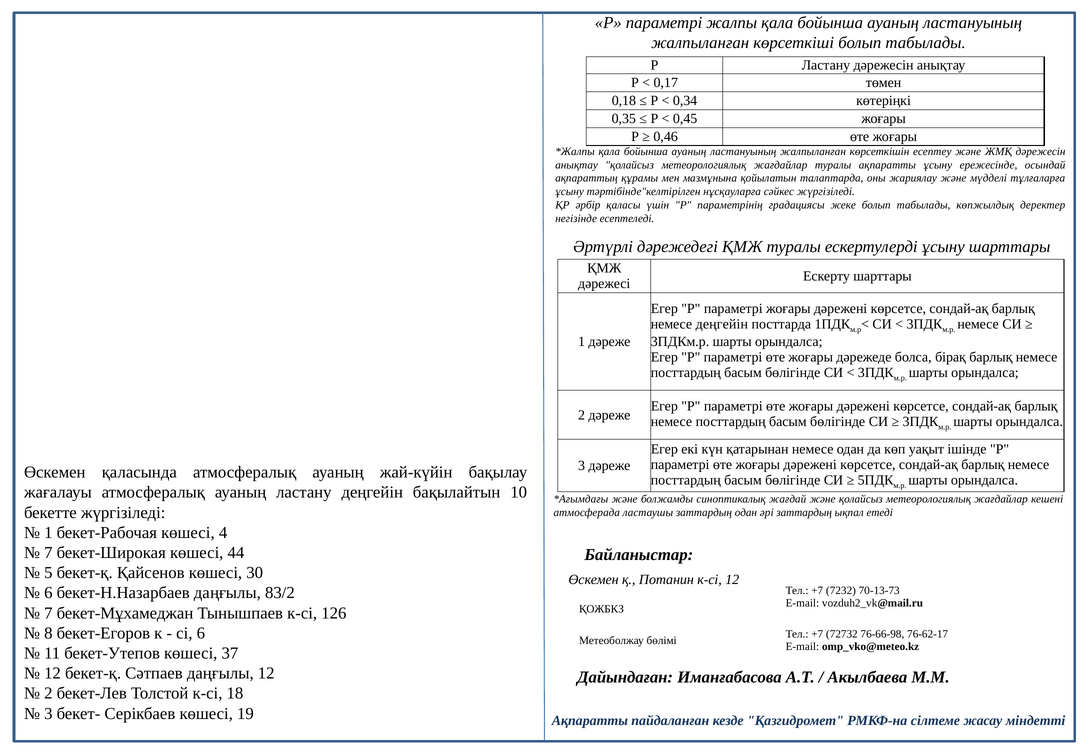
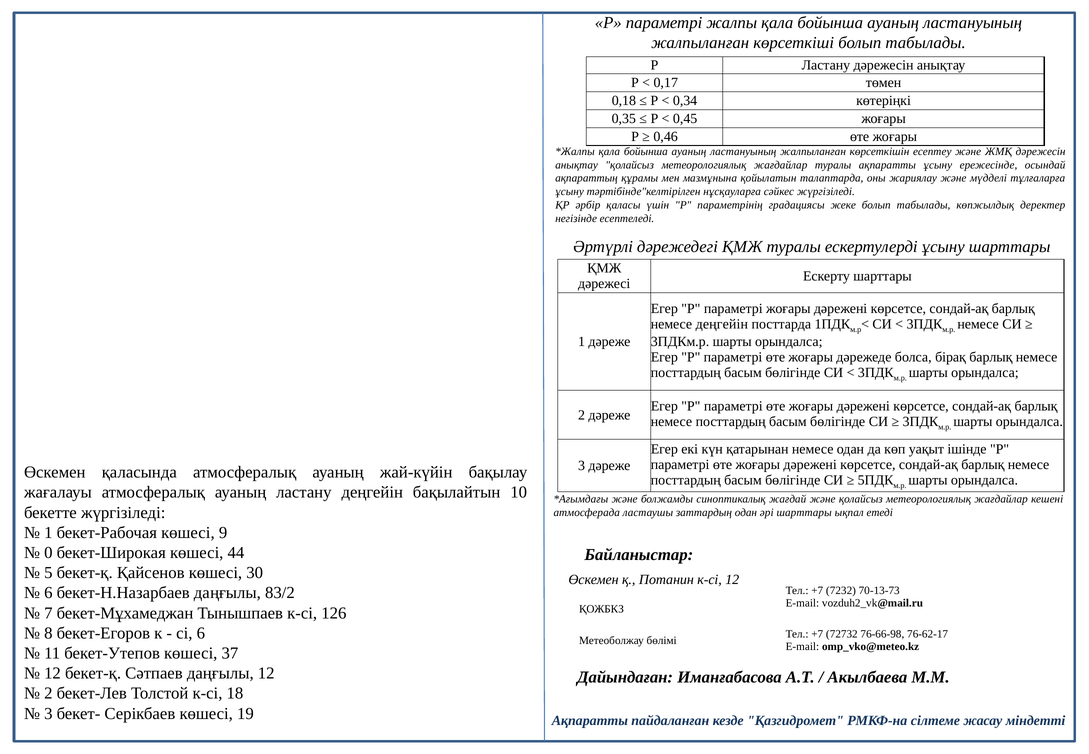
әрі заттардың: заттардың -> шарттары (804, 512)
4: 4 -> 9 (223, 533)
7: 7 -> 0 (48, 553)
